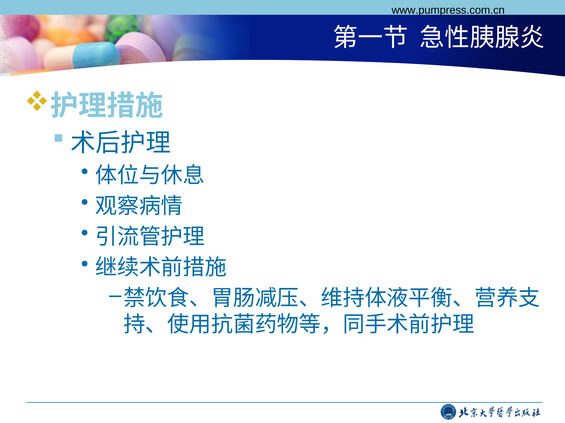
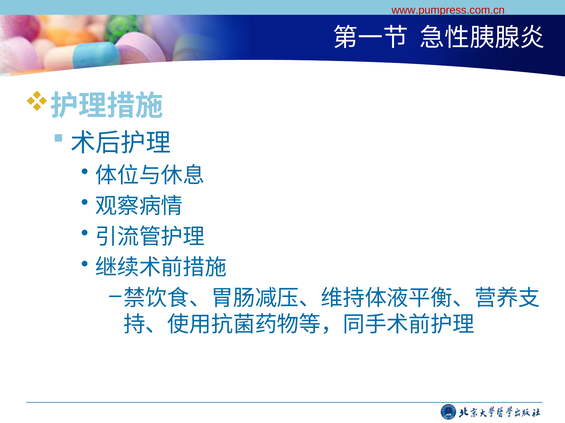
www.pumpress.com.cn colour: black -> red (448, 10)
